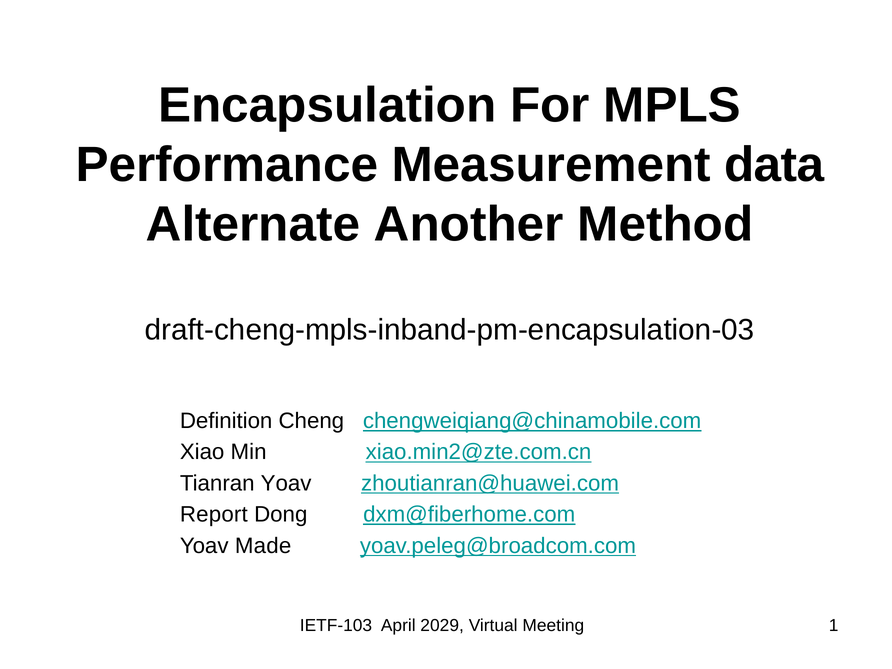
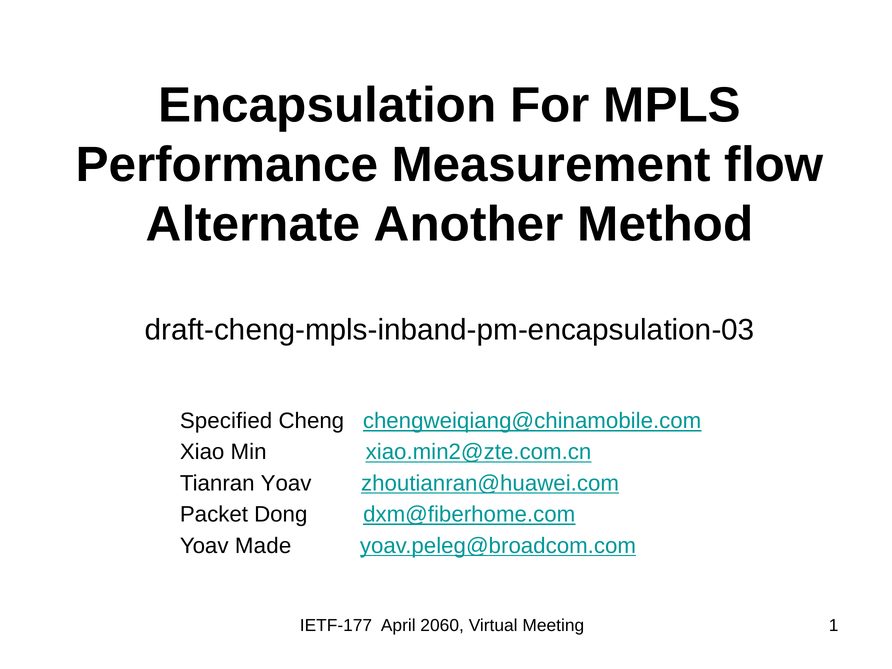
data: data -> flow (774, 165)
Definition: Definition -> Specified (226, 421)
Report: Report -> Packet (214, 514)
IETF-103: IETF-103 -> IETF-177 (336, 625)
2029: 2029 -> 2060 (442, 625)
